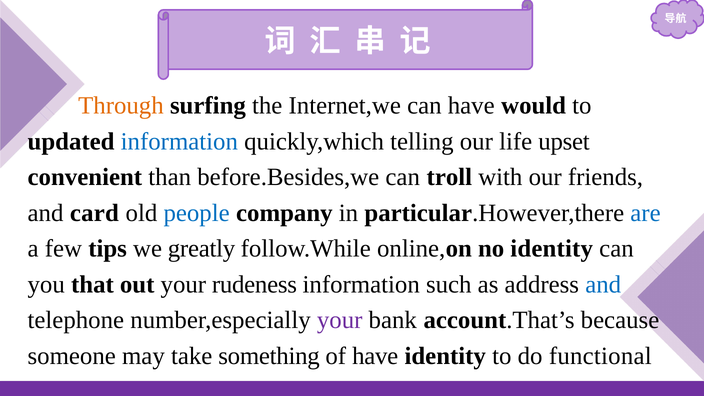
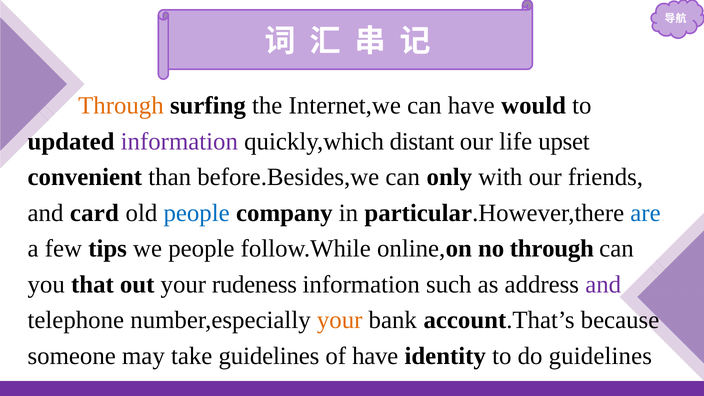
information colour: blue -> purple (179, 141)
telling: telling -> distant (422, 141)
troll: troll -> only (449, 177)
we greatly: greatly -> people (201, 249)
no identity: identity -> through (552, 249)
and colour: blue -> purple (603, 284)
your colour: purple -> orange (340, 320)
take something: something -> guidelines (269, 356)
do functional: functional -> guidelines (600, 356)
